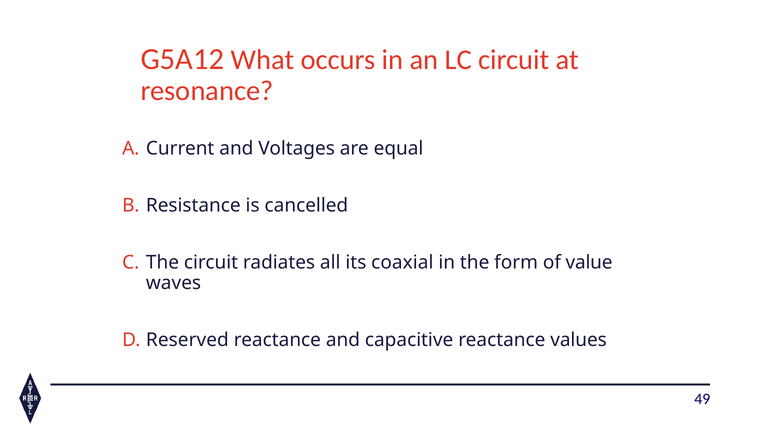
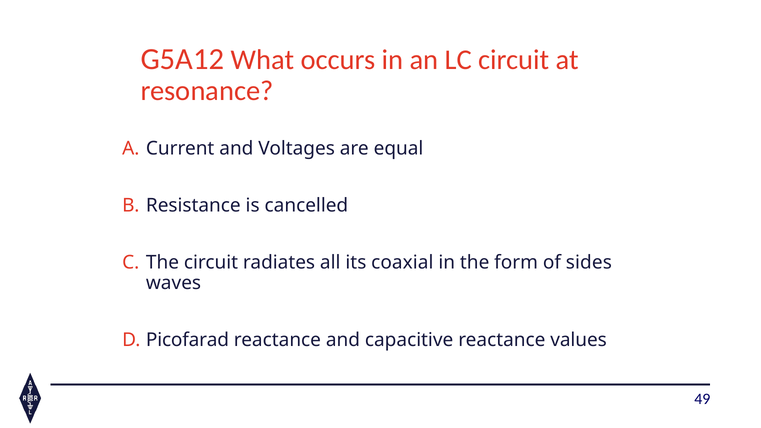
value: value -> sides (589, 262)
Reserved: Reserved -> Picofarad (188, 340)
